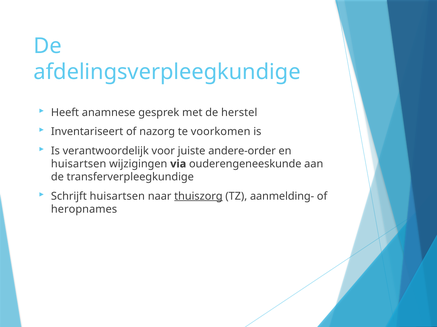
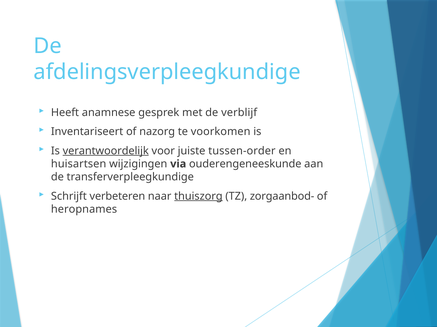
herstel: herstel -> verblijf (239, 113)
verantwoordelijk underline: none -> present (106, 151)
andere-order: andere-order -> tussen-order (242, 151)
Schrijft huisartsen: huisartsen -> verbeteren (117, 197)
aanmelding-: aanmelding- -> zorgaanbod- (282, 197)
